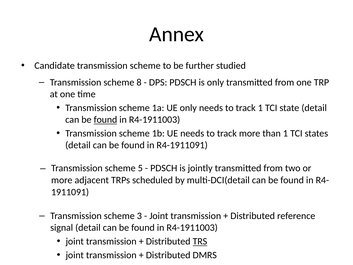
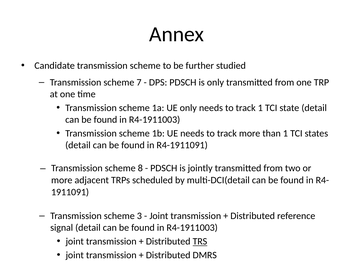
8: 8 -> 7 (139, 82)
found underline: present -> none (105, 120)
5: 5 -> 8 (140, 168)
